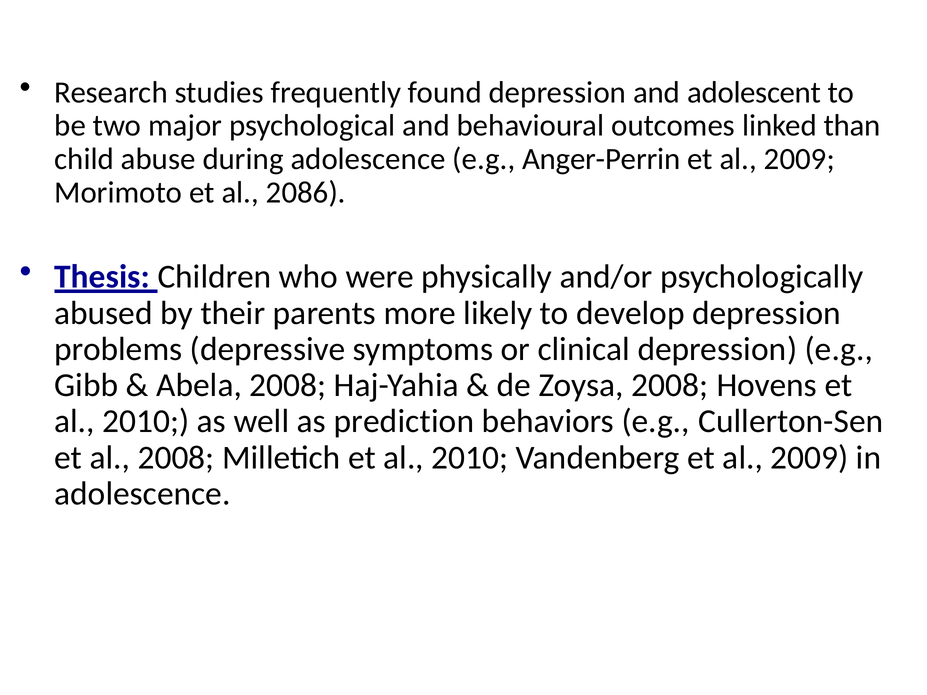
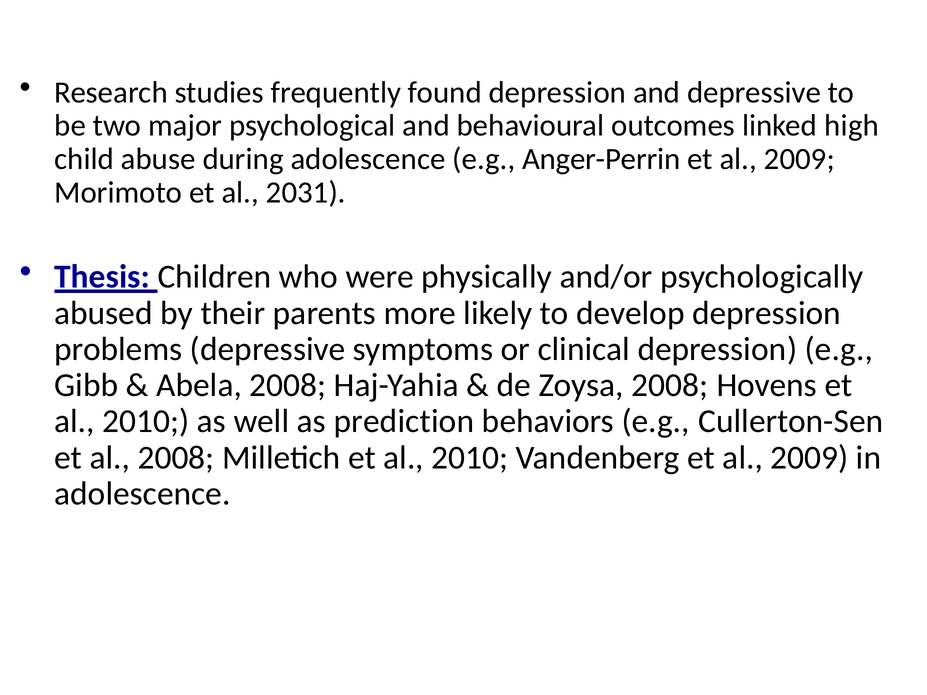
and adolescent: adolescent -> depressive (754, 92)
than: than -> high (852, 126)
2086: 2086 -> 2031 (306, 192)
